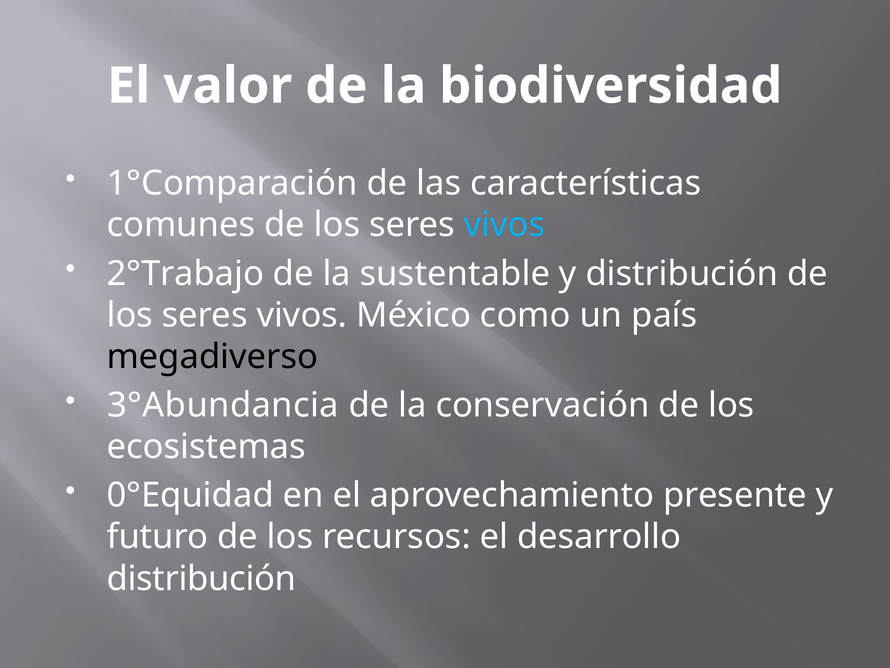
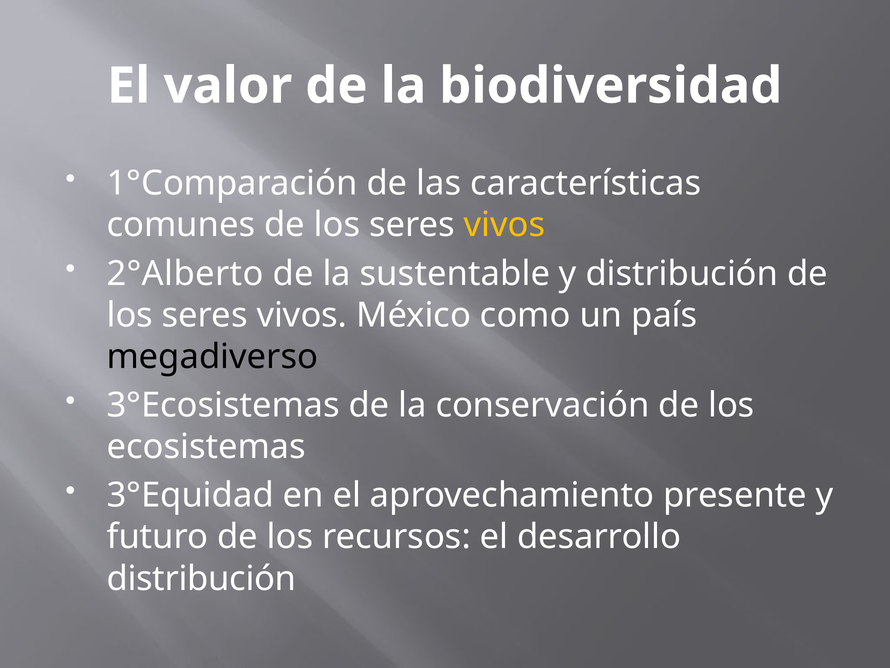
vivos colour: light blue -> yellow (504, 225)
2°Trabajo: 2°Trabajo -> 2°Alberto (185, 273)
3°Abundancia: 3°Abundancia -> 3°Ecosistemas (223, 405)
0°Equidad: 0°Equidad -> 3°Equidad (190, 495)
